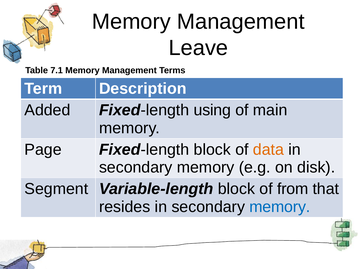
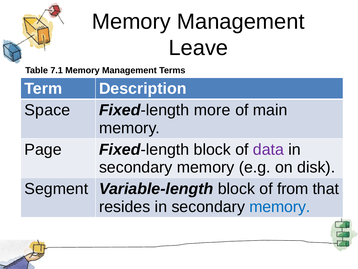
Added: Added -> Space (47, 110)
using: using -> more (212, 110)
data colour: orange -> purple (268, 149)
